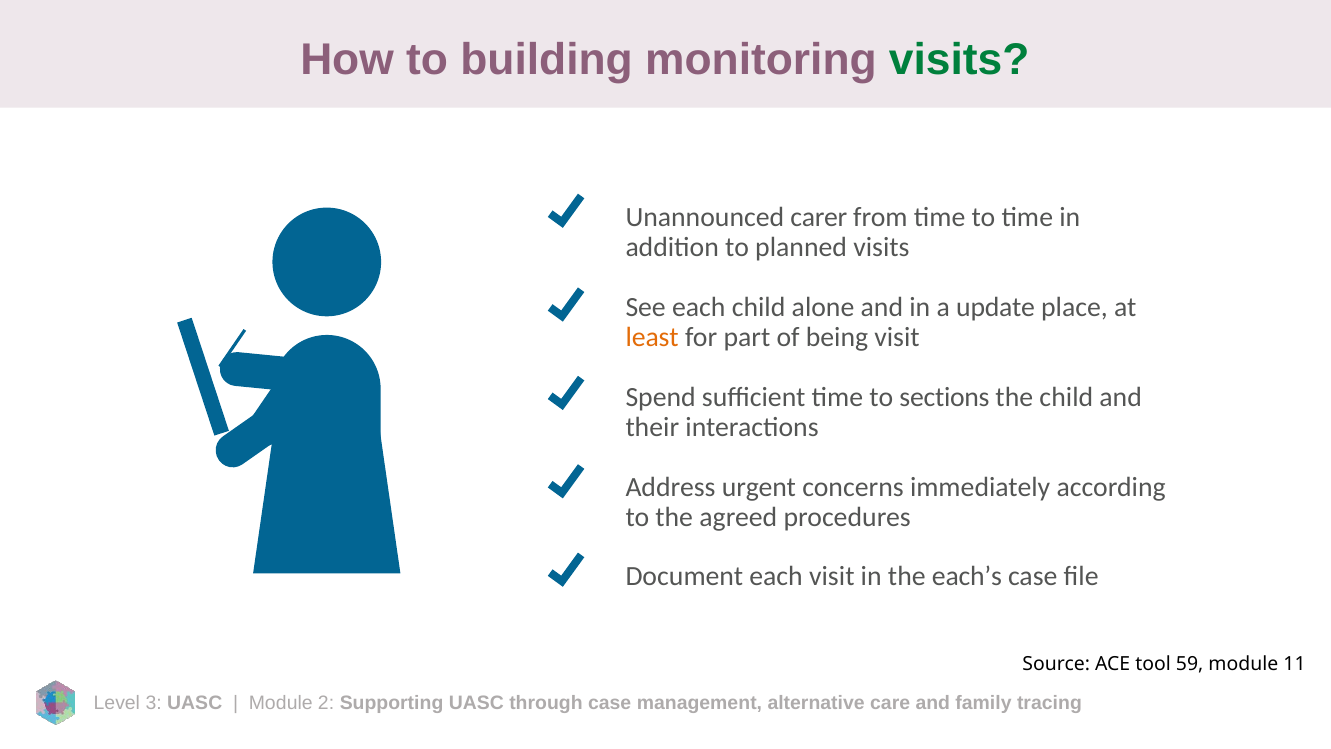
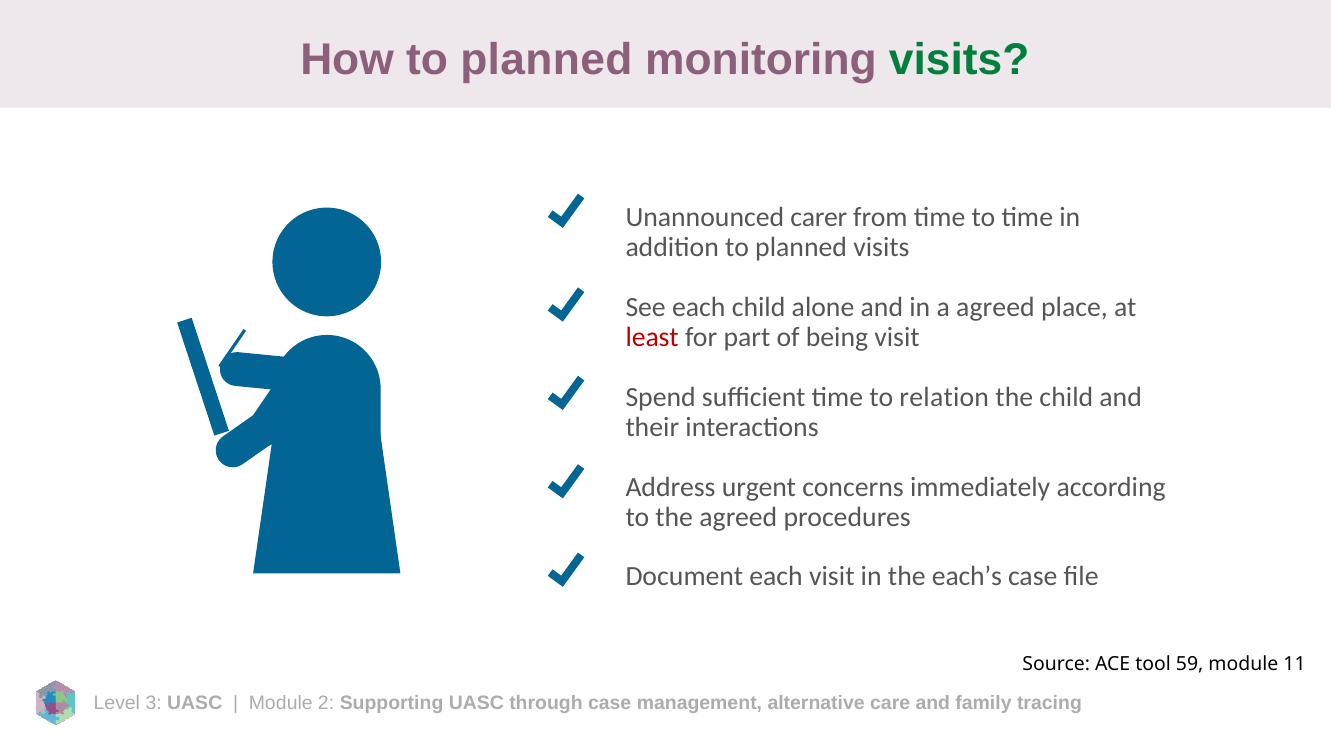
How to building: building -> planned (546, 60)
a update: update -> agreed (995, 307)
least colour: orange -> red (652, 337)
sections: sections -> relation (944, 397)
